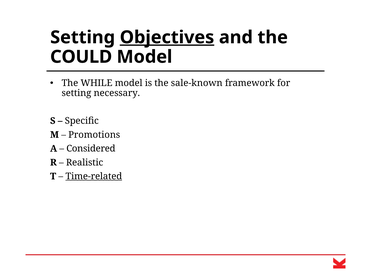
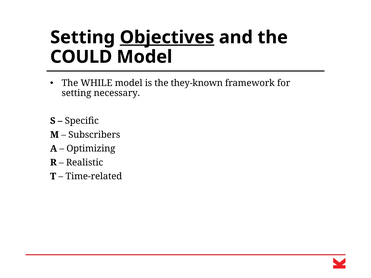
sale-known: sale-known -> they-known (197, 83)
Promotions: Promotions -> Subscribers (94, 135)
Considered: Considered -> Optimizing (91, 149)
Time-related underline: present -> none (94, 176)
